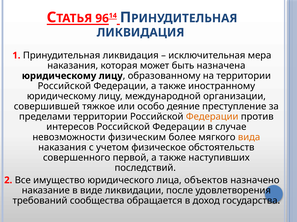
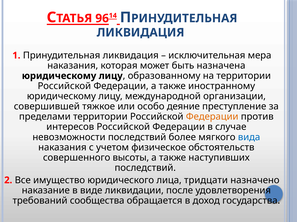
невозможности физическим: физическим -> последствий (137, 138)
вида colour: orange -> blue (249, 138)
первой: первой -> высоты (131, 158)
объектов: объектов -> тридцати (206, 181)
